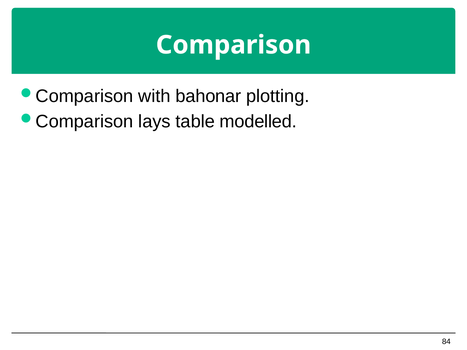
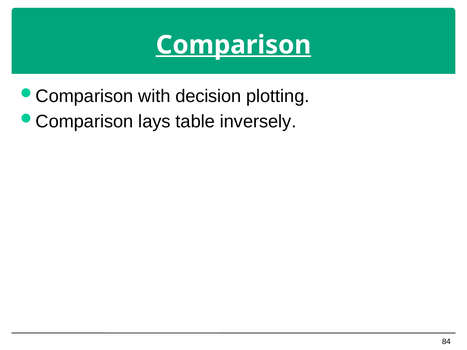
Comparison underline: none -> present (234, 45)
bahonar: bahonar -> decision (208, 96)
modelled: modelled -> inversely (258, 122)
